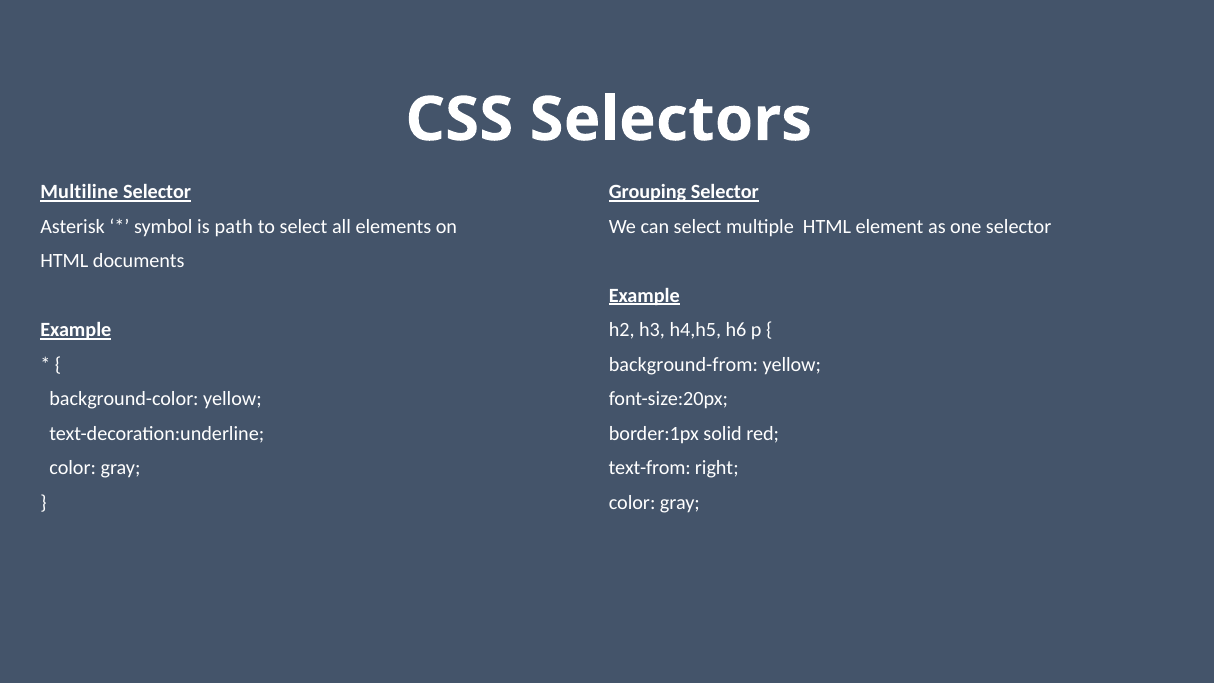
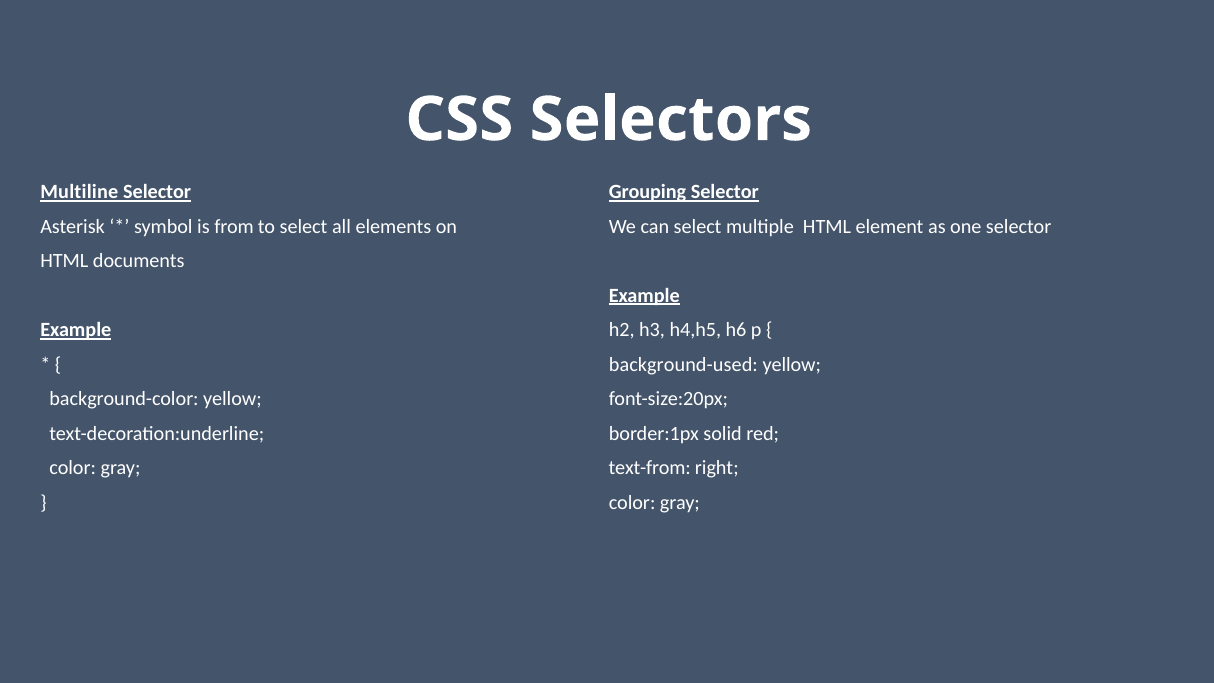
path: path -> from (234, 226)
background-from: background-from -> background-used (683, 364)
